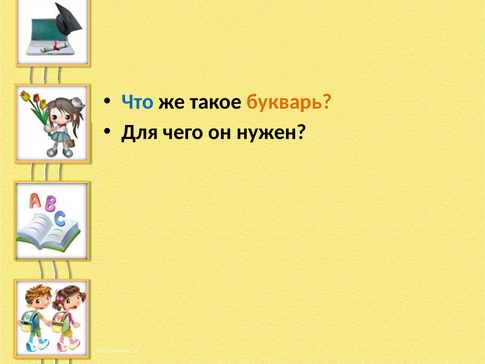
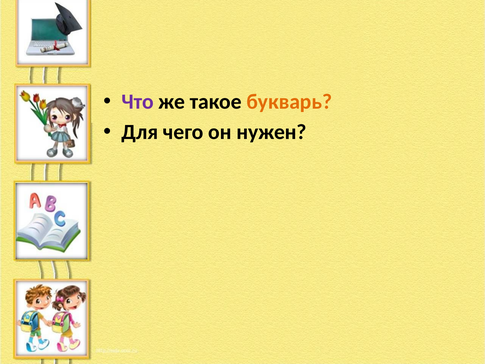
Что colour: blue -> purple (138, 102)
